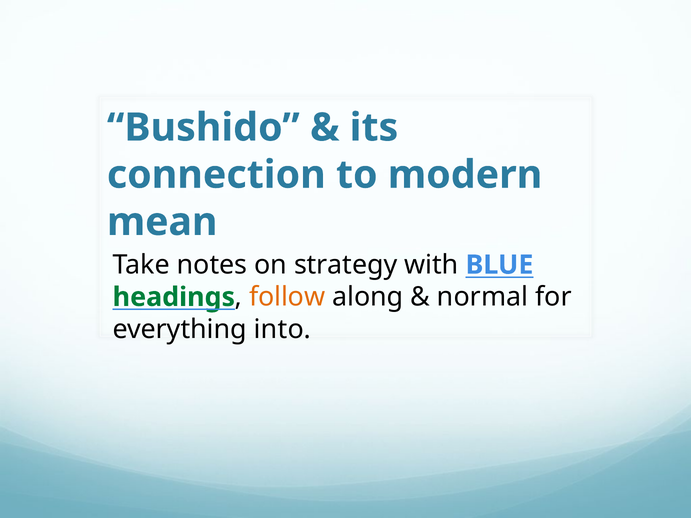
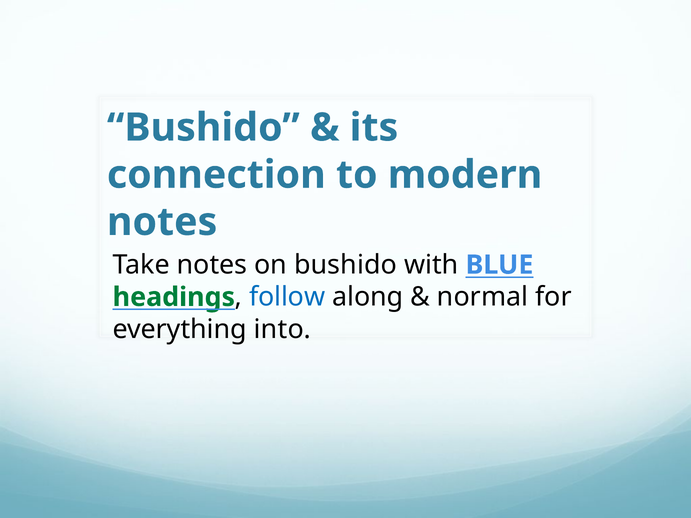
mean: mean -> notes (162, 222)
on strategy: strategy -> bushido (346, 265)
follow colour: orange -> blue (287, 297)
